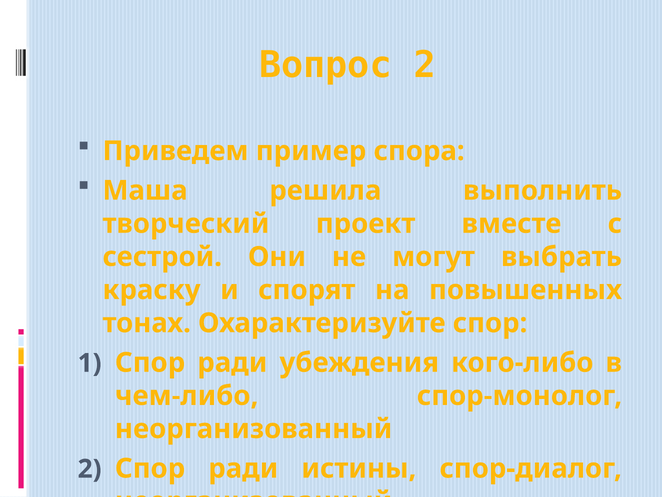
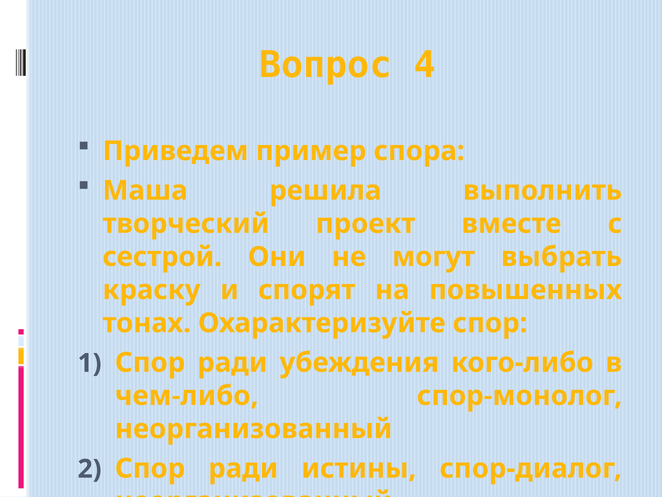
Вопрос 2: 2 -> 4 (425, 65)
